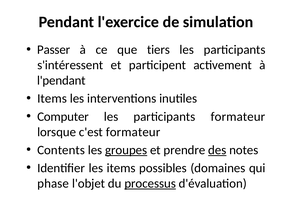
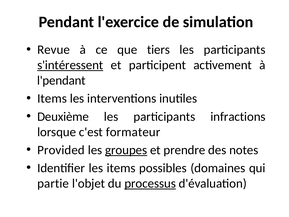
Passer: Passer -> Revue (54, 50)
s'intéressent underline: none -> present (70, 65)
Computer: Computer -> Deuxième (63, 116)
participants formateur: formateur -> infractions (238, 116)
Contents: Contents -> Provided (61, 150)
des underline: present -> none (217, 150)
phase: phase -> partie (53, 183)
